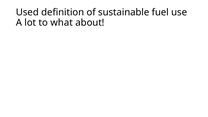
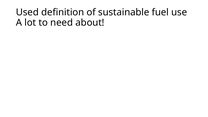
what: what -> need (62, 23)
